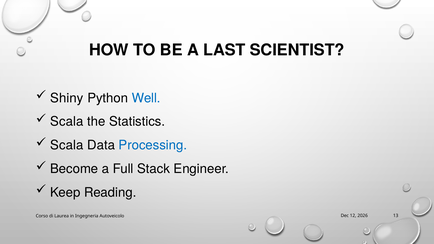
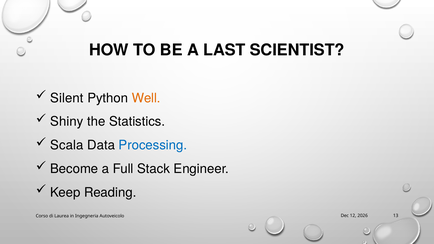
Shiny: Shiny -> Silent (67, 98)
Well colour: blue -> orange (146, 98)
Scala: Scala -> Shiny (67, 122)
